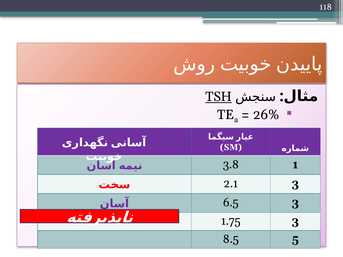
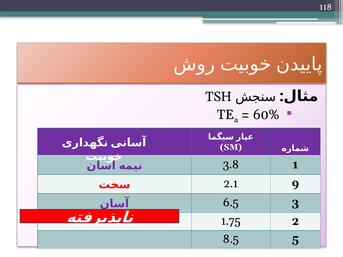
TSH underline: present -> none (219, 97)
26%: 26% -> 60% (266, 115)
2.1 3: 3 -> 9 (295, 184)
1.75 3: 3 -> 2 (295, 221)
